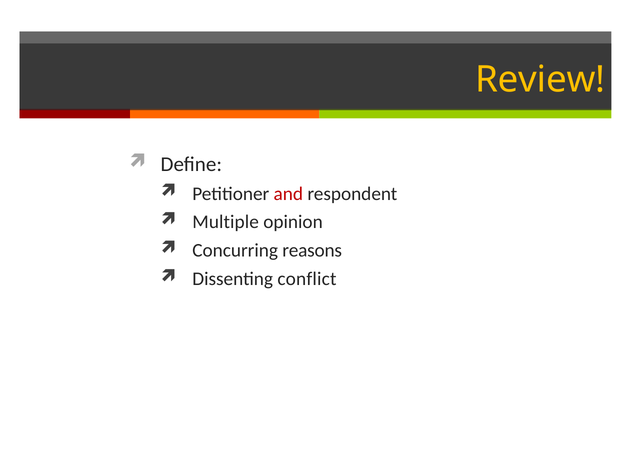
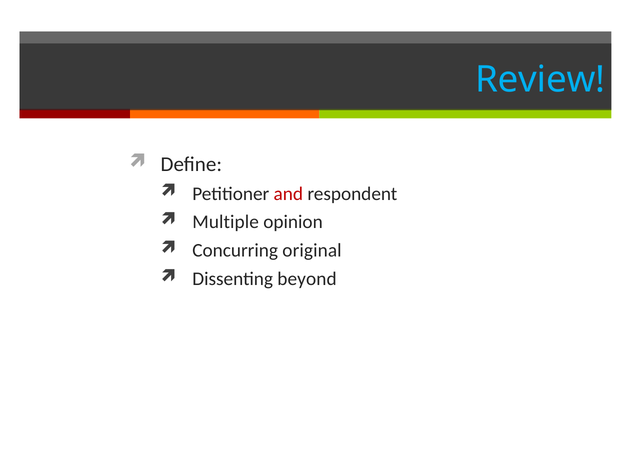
Review colour: yellow -> light blue (540, 79)
reasons: reasons -> original (312, 251)
conflict: conflict -> beyond (307, 279)
